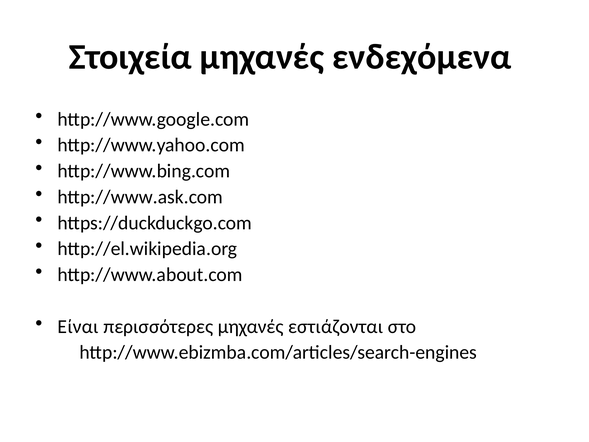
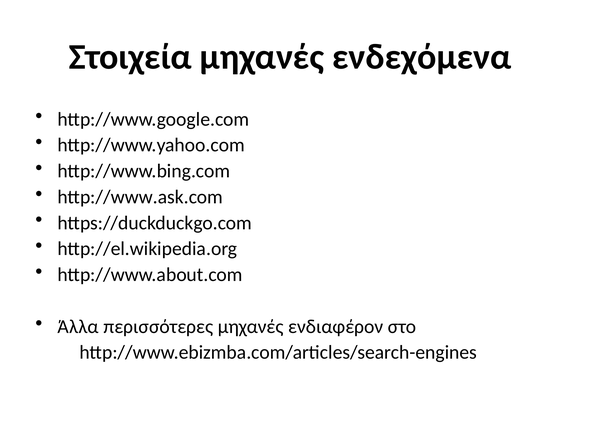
Είναι: Είναι -> Άλλα (78, 326)
εστιάζονται: εστιάζονται -> ενδιαφέρον (336, 326)
